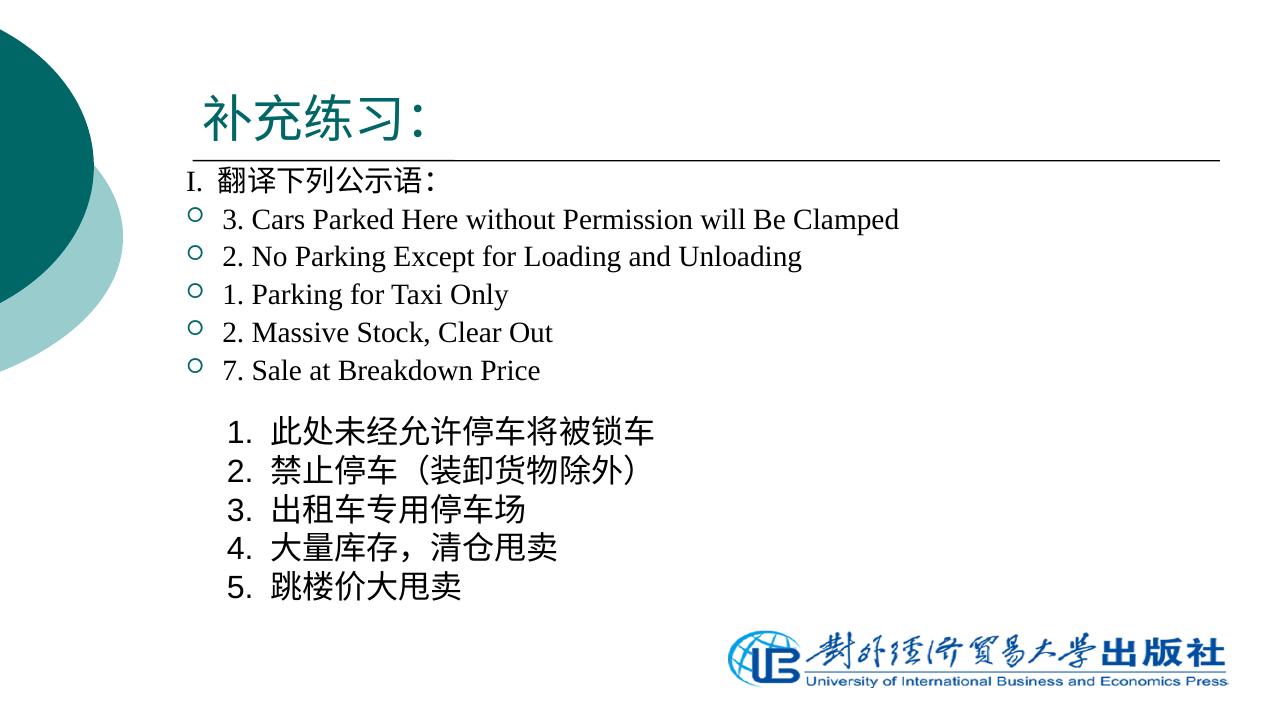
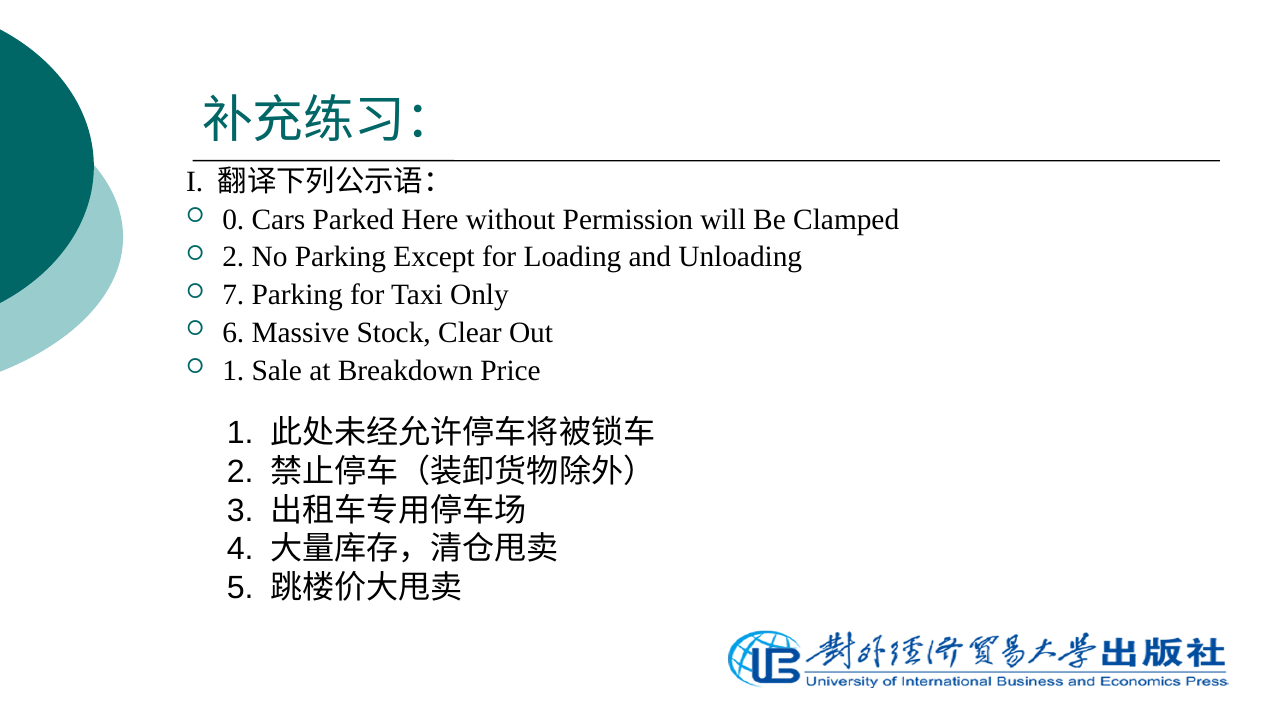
3: 3 -> 0 (233, 219)
1: 1 -> 7 (233, 295)
2: 2 -> 6 (233, 332)
7: 7 -> 1 (233, 370)
